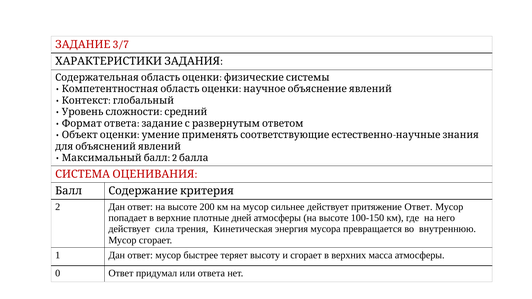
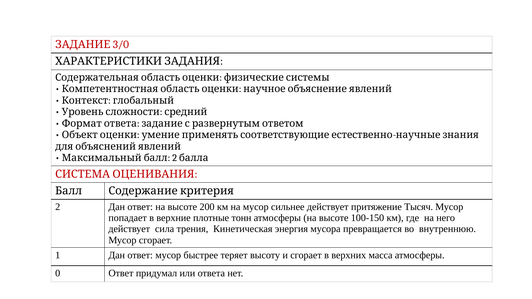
3/7: 3/7 -> 3/0 (121, 45)
притяжение Ответ: Ответ -> Тысяч (419, 207)
дней: дней -> тонн (241, 218)
